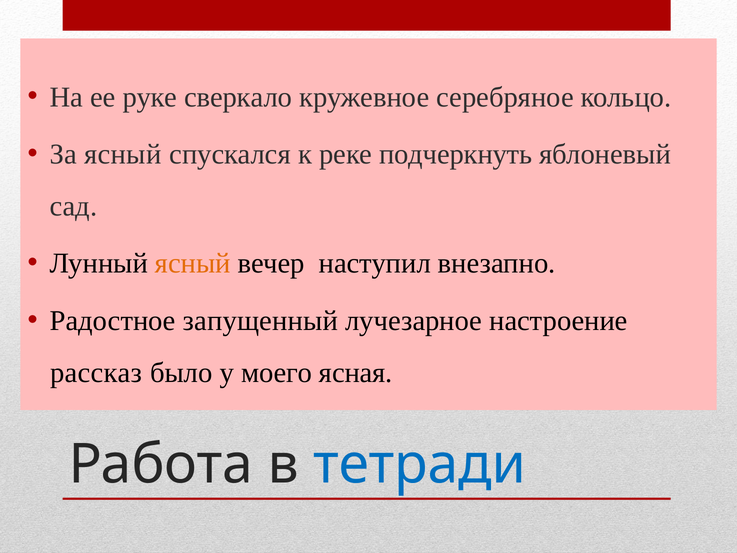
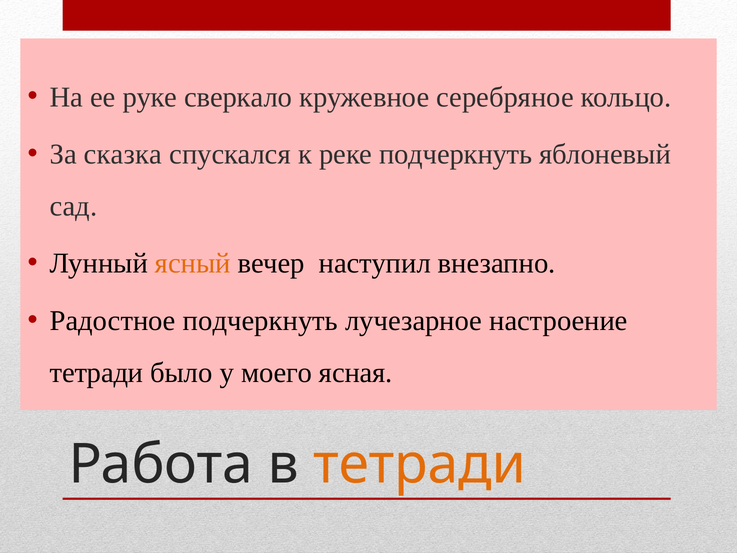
За ясный: ясный -> сказка (123, 154)
Радостное запущенный: запущенный -> подчеркнуть (260, 321)
рассказ: рассказ -> тетради (96, 372)
тетради colour: blue -> orange (420, 464)
